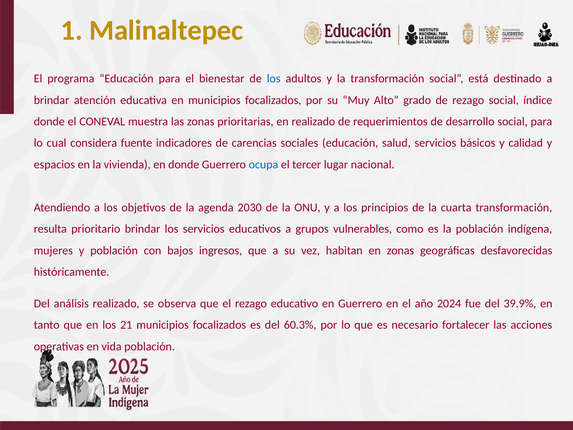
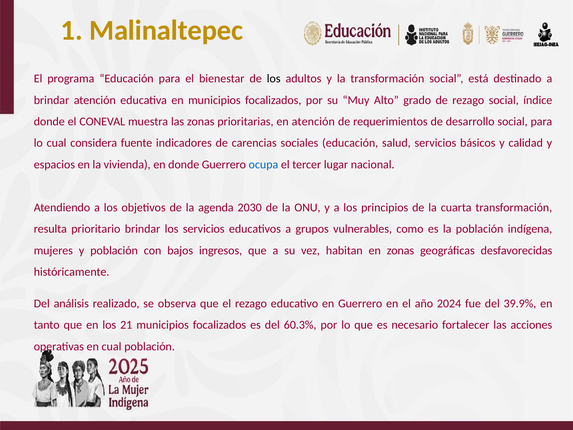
los colour: blue -> black (274, 79)
en realizado: realizado -> atención (313, 121)
en vida: vida -> cual (111, 346)
